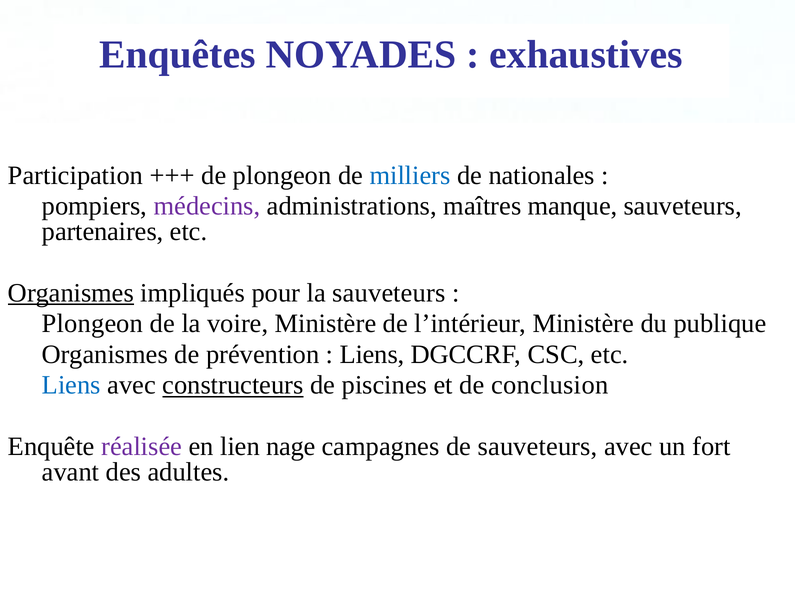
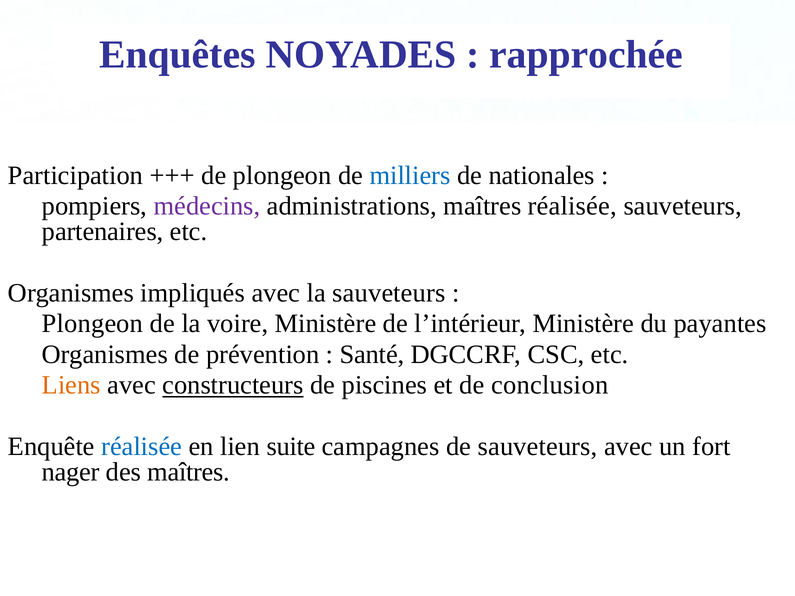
exhaustives: exhaustives -> rapprochée (586, 54)
maîtres manque: manque -> réalisée (572, 206)
Organismes underline: present -> none (71, 293)
impliqués pour: pour -> avec (276, 293)
publique: publique -> payantes (720, 324)
Liens: Liens -> Santé (372, 355)
Liens colour: blue -> orange (71, 385)
réalisée colour: purple -> blue (142, 447)
nage: nage -> suite (291, 447)
avant: avant -> nager (71, 472)
des adultes: adultes -> maîtres (189, 472)
